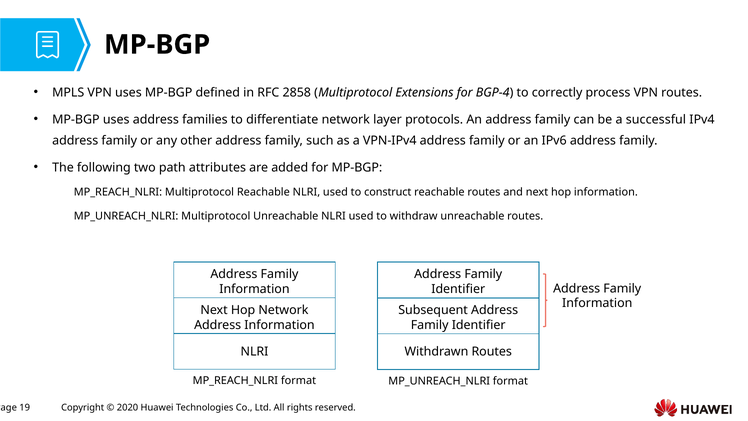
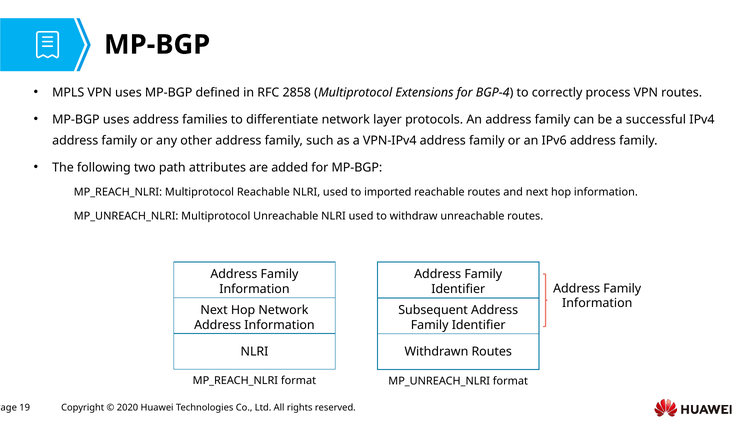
construct: construct -> imported (388, 192)
